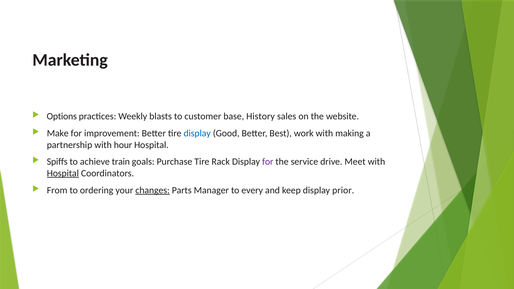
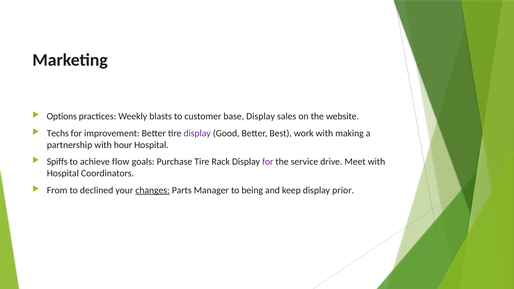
base History: History -> Display (261, 116)
Make: Make -> Techs (58, 133)
display colour: blue -> purple (197, 133)
train: train -> flow (121, 162)
Hospital underline: present -> none (63, 173)
ordering: ordering -> declined (97, 190)
every: every -> being (252, 190)
